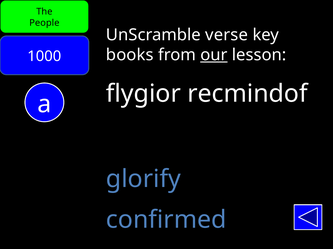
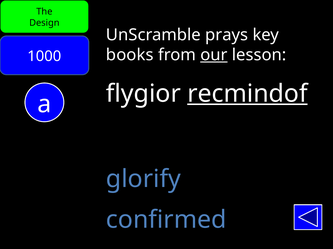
People: People -> Design (44, 23)
verse: verse -> prays (227, 35)
recmindof underline: none -> present (247, 94)
